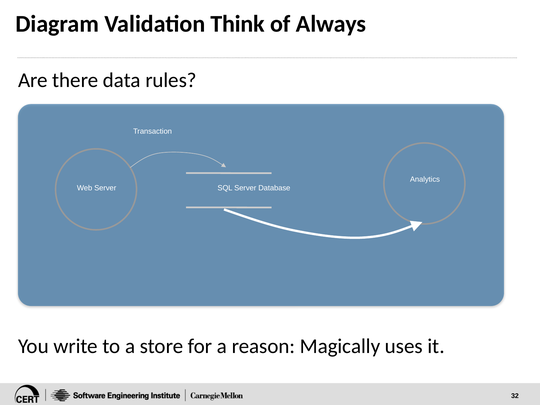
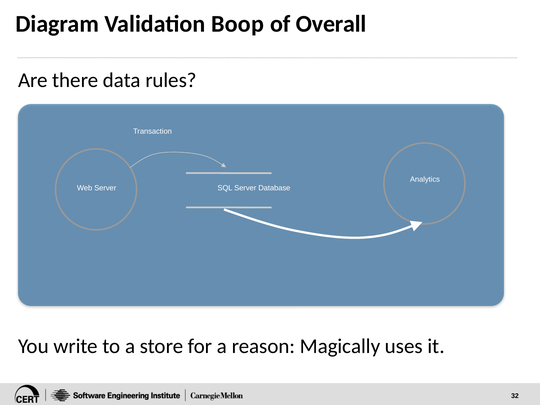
Think: Think -> Boop (238, 24)
Always: Always -> Overall (331, 24)
